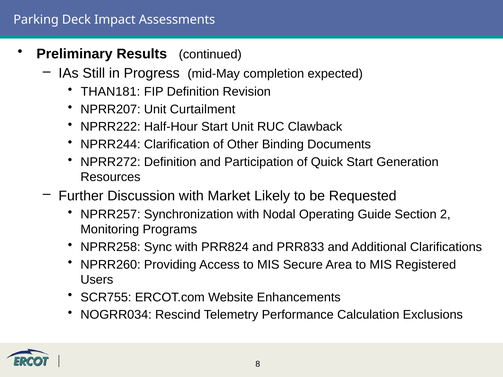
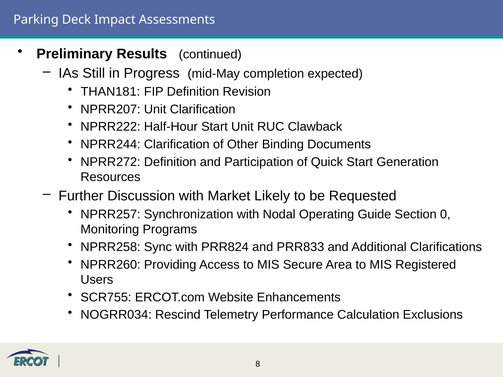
Unit Curtailment: Curtailment -> Clarification (203, 109)
2: 2 -> 0 (445, 214)
